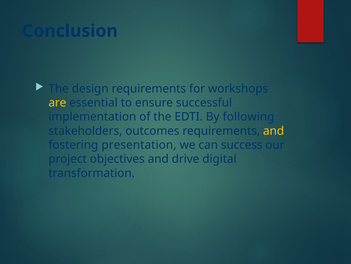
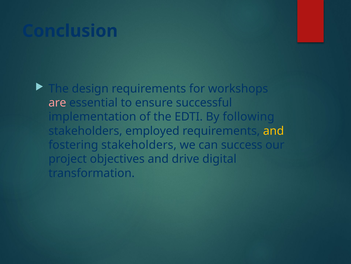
are colour: yellow -> pink (57, 102)
outcomes: outcomes -> employed (152, 131)
fostering presentation: presentation -> stakeholders (139, 145)
